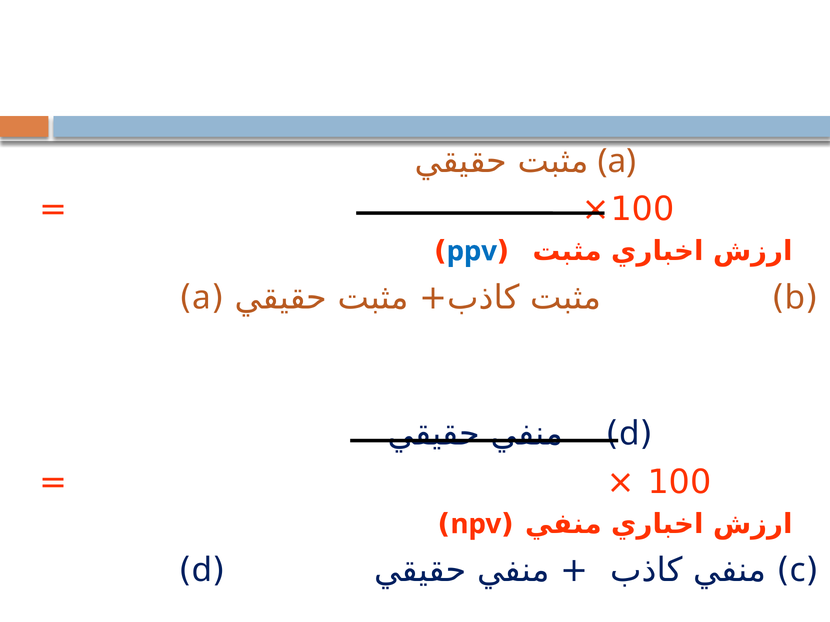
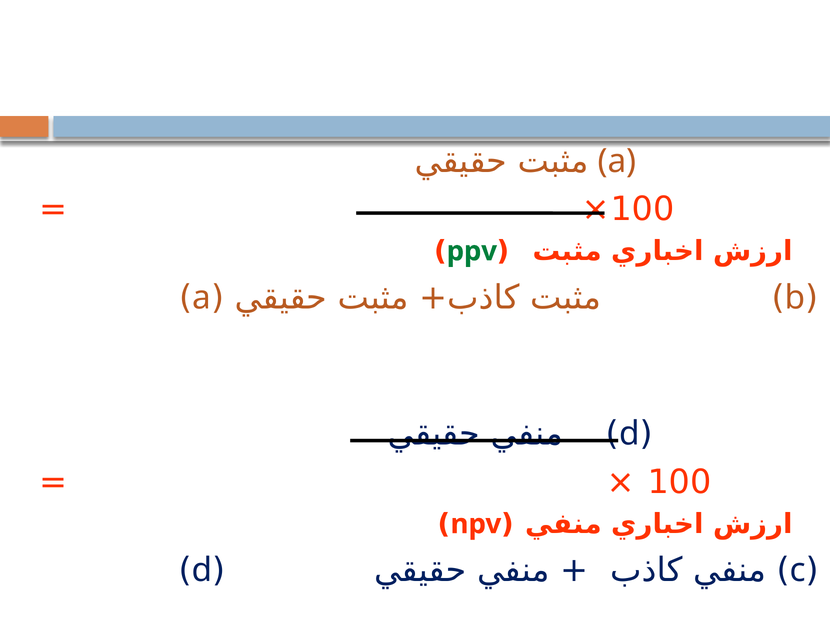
ppv colour: blue -> green (472, 251)
